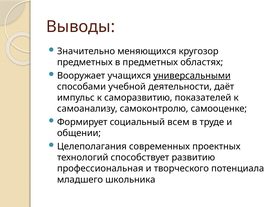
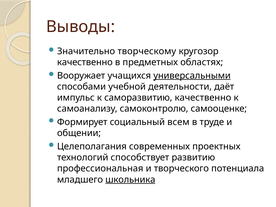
меняющихся: меняющихся -> творческому (147, 51)
предметных: предметных -> качественно (85, 62)
саморазвитию показателей: показателей -> качественно (203, 98)
школьника underline: none -> present (130, 180)
